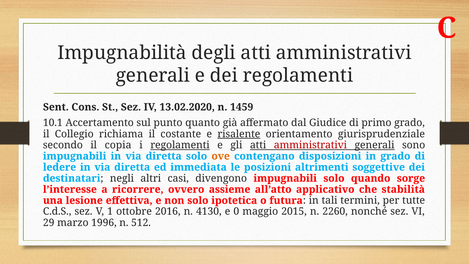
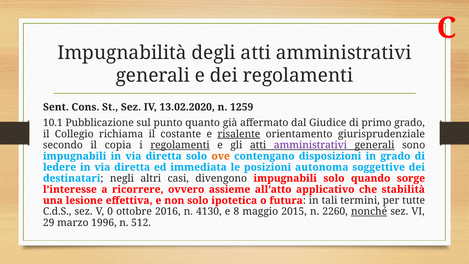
1459: 1459 -> 1259 (242, 107)
Accertamento: Accertamento -> Pubblicazione (100, 123)
amministrativi colour: red -> purple (310, 145)
altrimenti: altrimenti -> autonoma (322, 167)
1: 1 -> 0 (110, 211)
0: 0 -> 8 (236, 211)
nonché underline: none -> present (369, 211)
